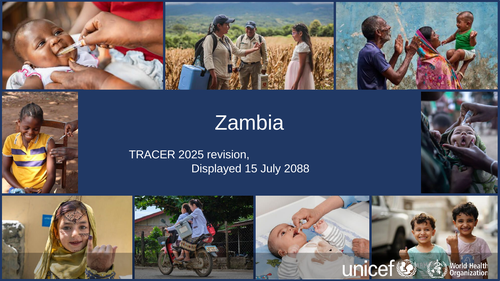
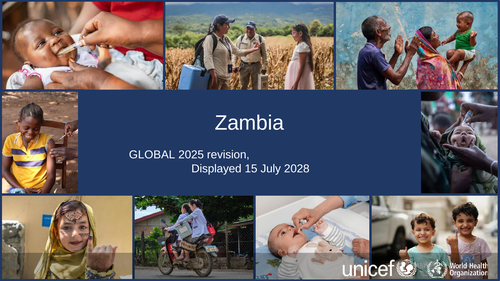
TRACER: TRACER -> GLOBAL (152, 155)
2088: 2088 -> 2028 (297, 169)
